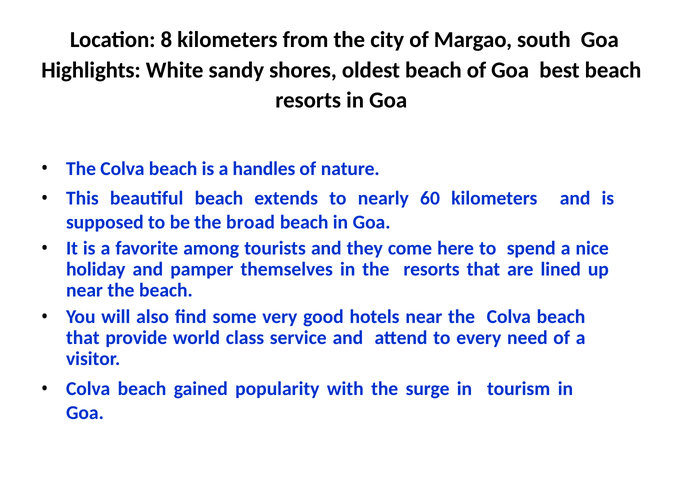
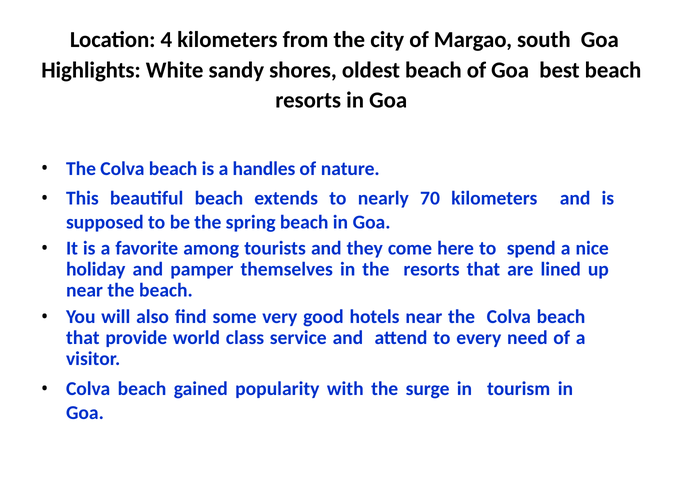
8: 8 -> 4 (166, 39)
60: 60 -> 70 (430, 198)
broad: broad -> spring (251, 222)
